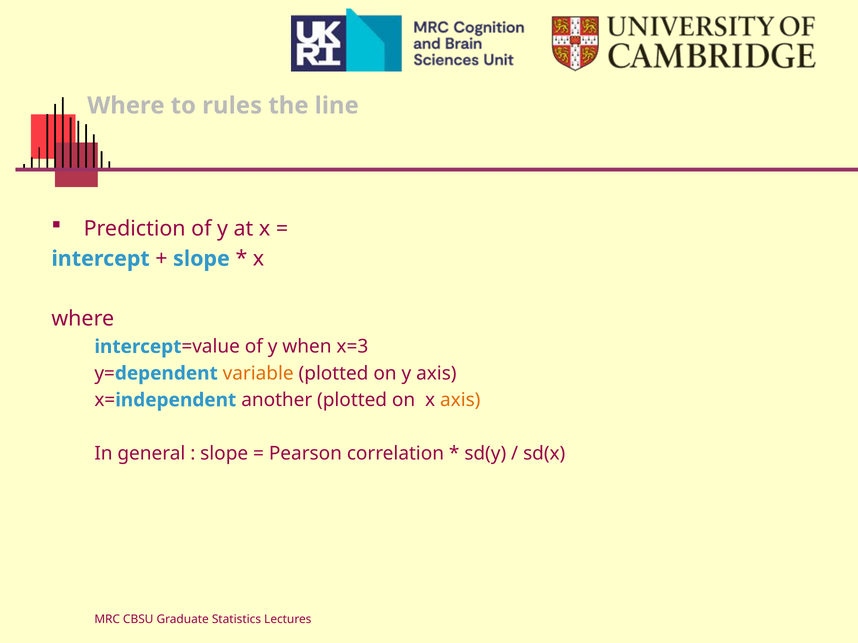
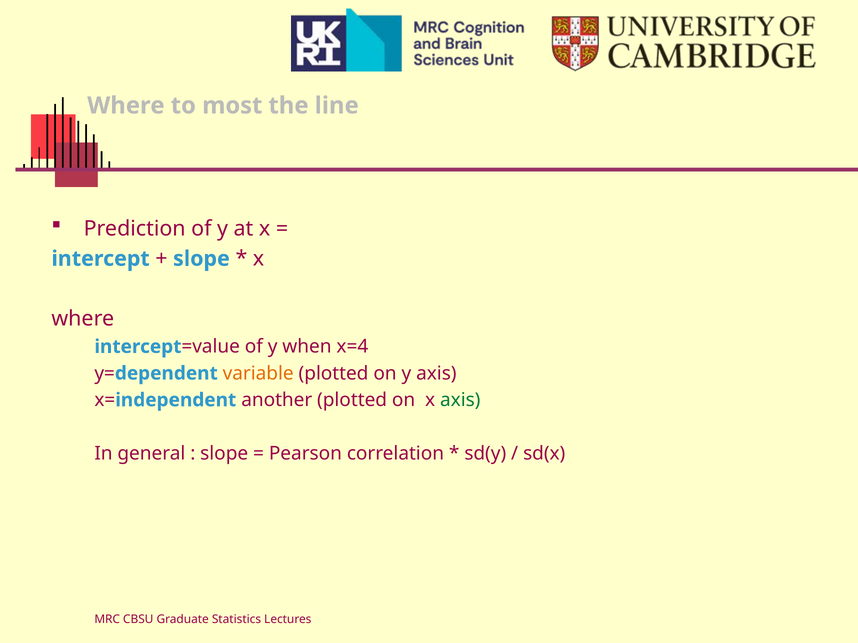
rules: rules -> most (232, 106)
x=3: x=3 -> x=4 (352, 347)
axis colour: orange -> green (460, 400)
